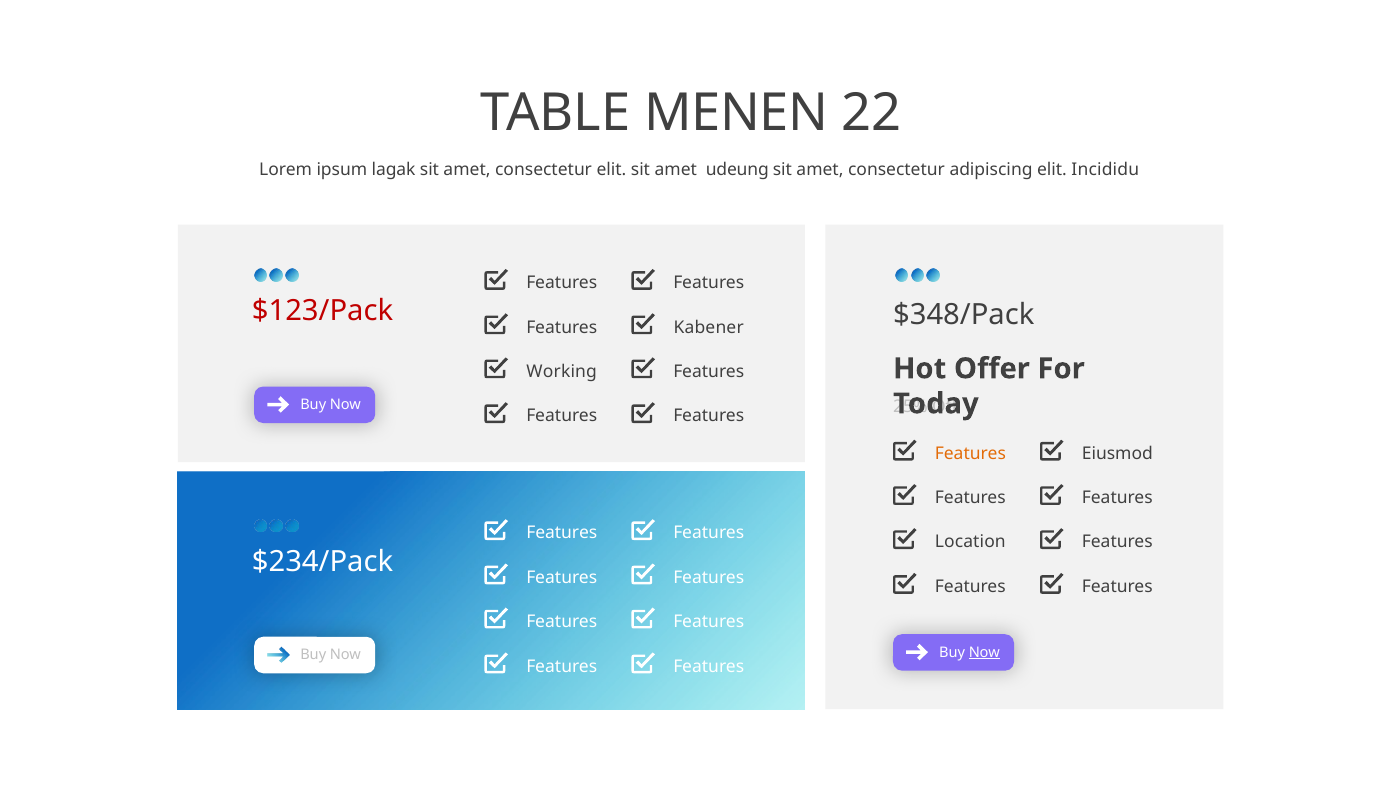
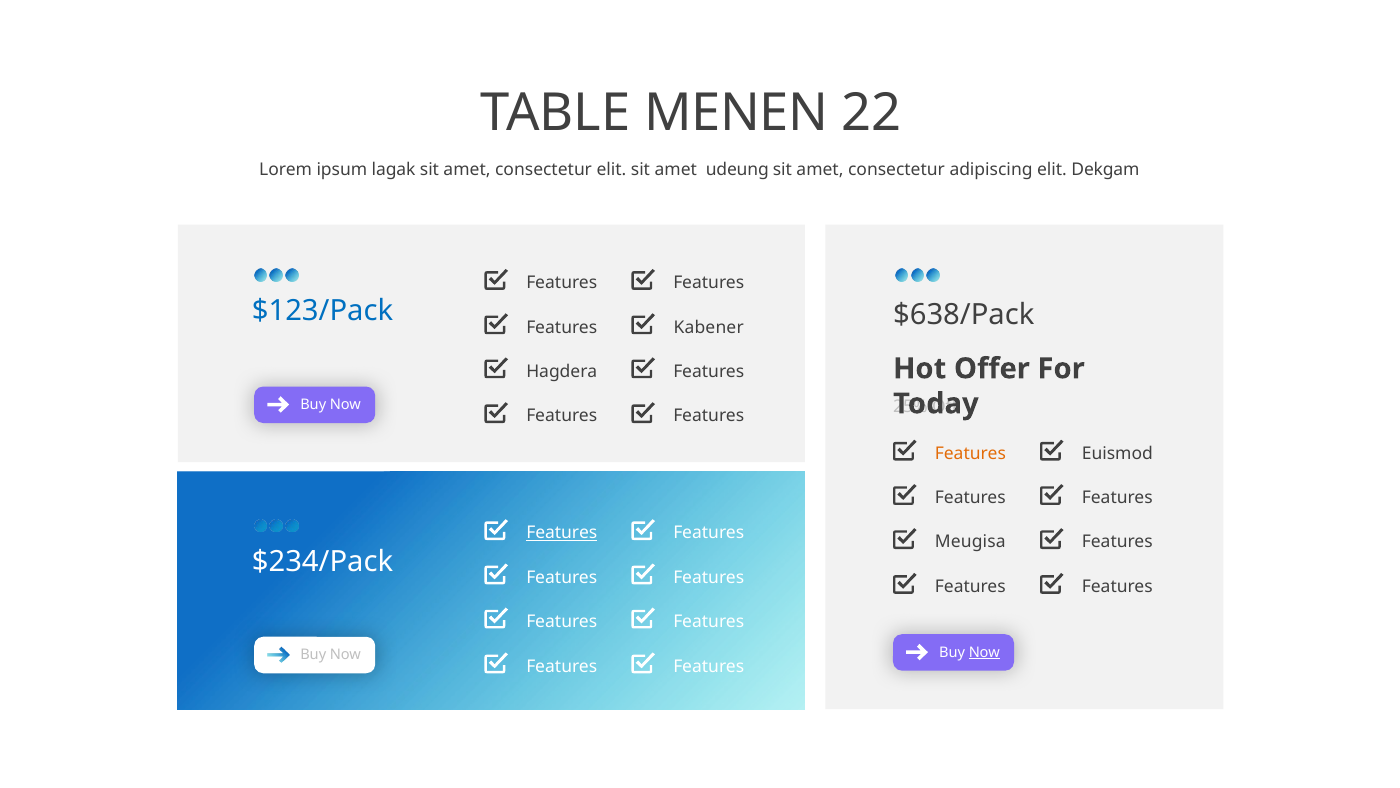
Incididu: Incididu -> Dekgam (1105, 169)
$123/Pack colour: red -> blue (323, 311)
$348/Pack: $348/Pack -> $638/Pack (964, 314)
Working: Working -> Hagdera (562, 371)
Eiusmod: Eiusmod -> Euismod (1117, 453)
Features underline: none -> present (562, 533)
Location: Location -> Meugisa (970, 542)
